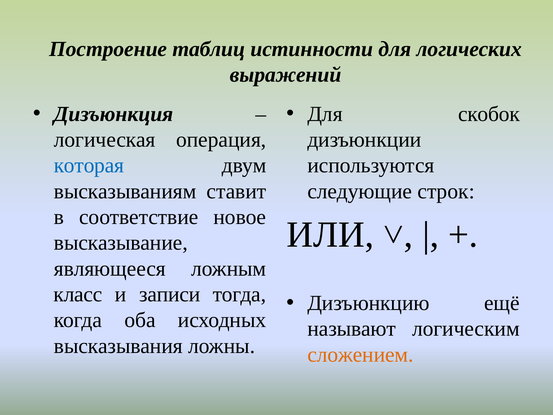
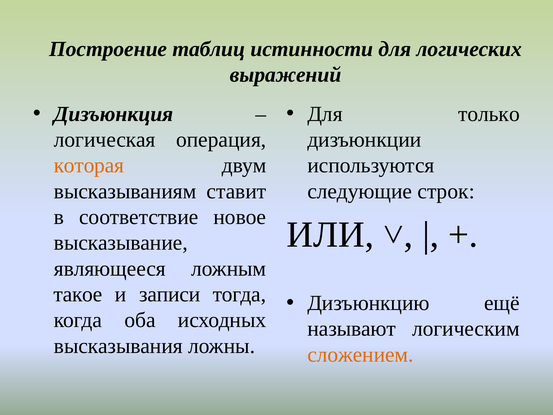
скобок: скобок -> только (489, 114)
которая colour: blue -> orange (89, 165)
класс: класс -> такое (78, 294)
